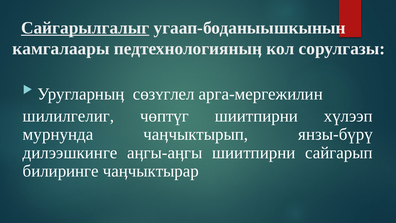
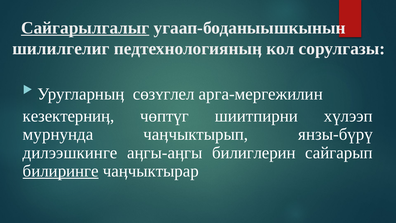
камгалаары: камгалаары -> шилилгелиг (61, 49)
шилилгелиг: шилилгелиг -> кезектерниӊ (69, 116)
аӊгы-аӊгы шиитпирни: шиитпирни -> билиглерин (254, 152)
билиринге underline: none -> present (61, 171)
